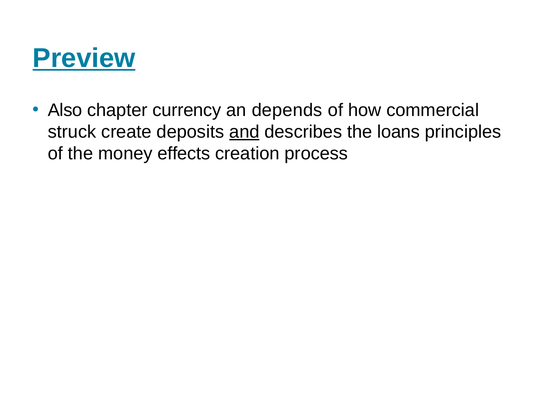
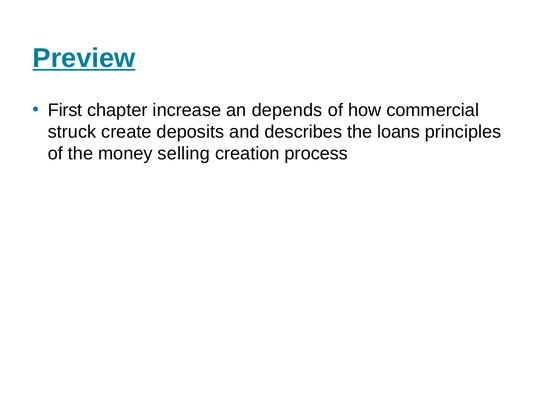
Also: Also -> First (65, 110)
currency: currency -> increase (187, 110)
and underline: present -> none (244, 132)
effects: effects -> selling (184, 154)
